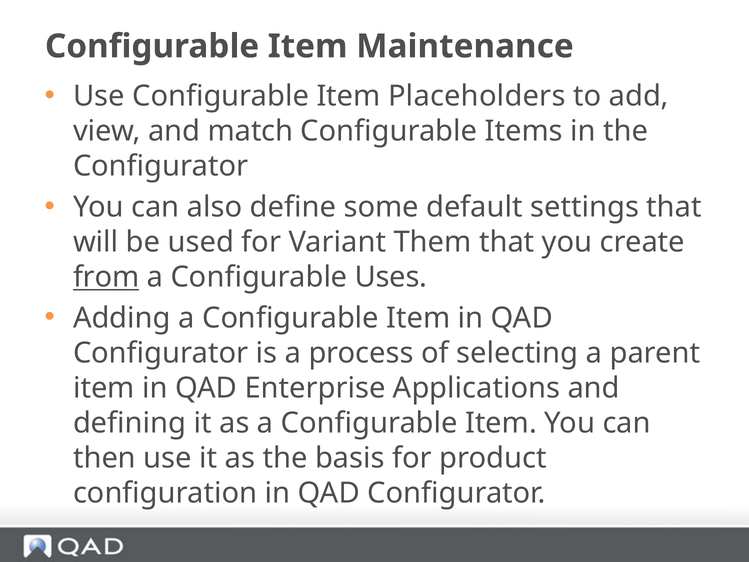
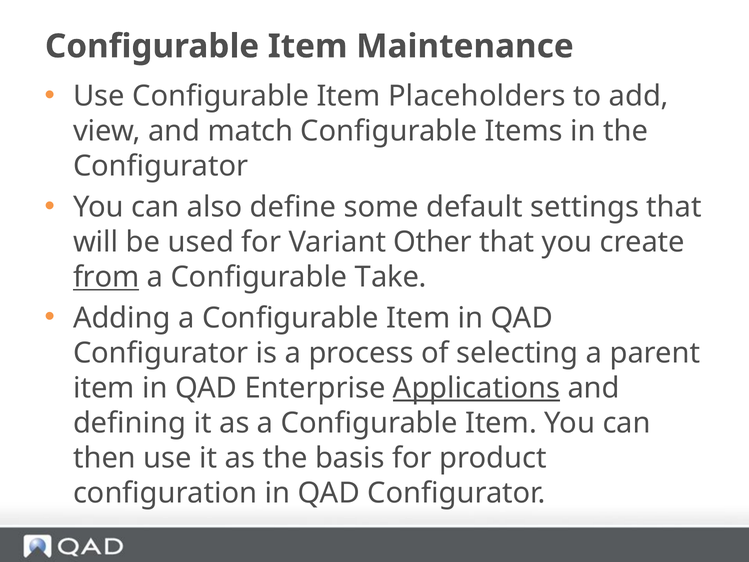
Them: Them -> Other (433, 242)
Uses: Uses -> Take (391, 277)
Applications underline: none -> present (477, 388)
